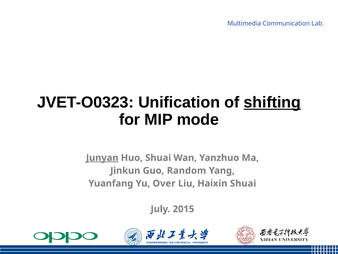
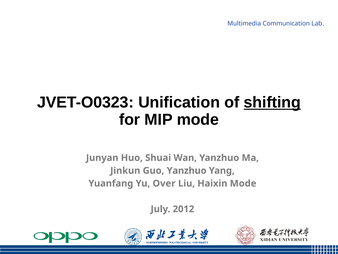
Junyan underline: present -> none (102, 158)
Guo Random: Random -> Yanzhuo (187, 170)
Haixin Shuai: Shuai -> Mode (243, 183)
2015: 2015 -> 2012 (183, 209)
